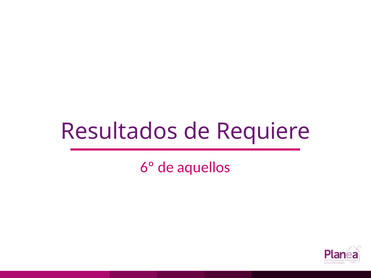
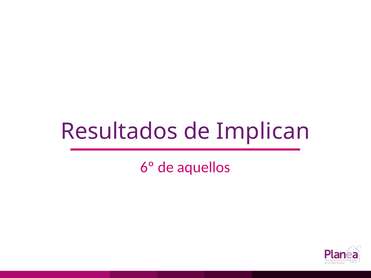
Requiere: Requiere -> Implican (263, 132)
